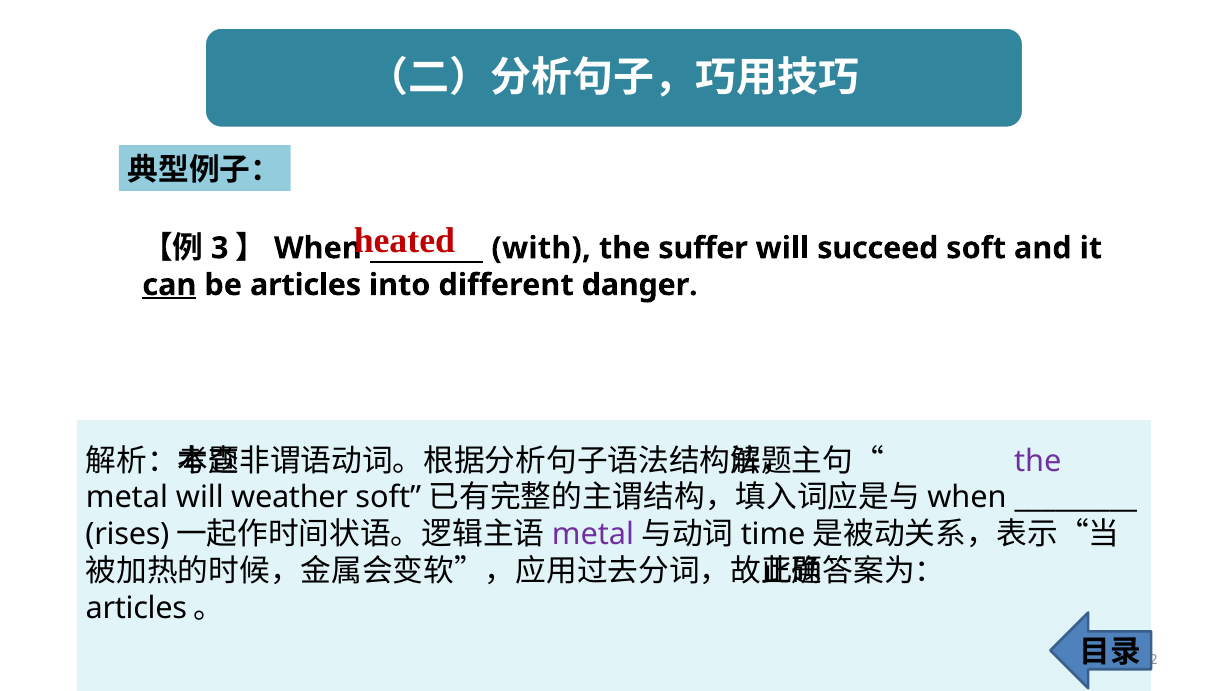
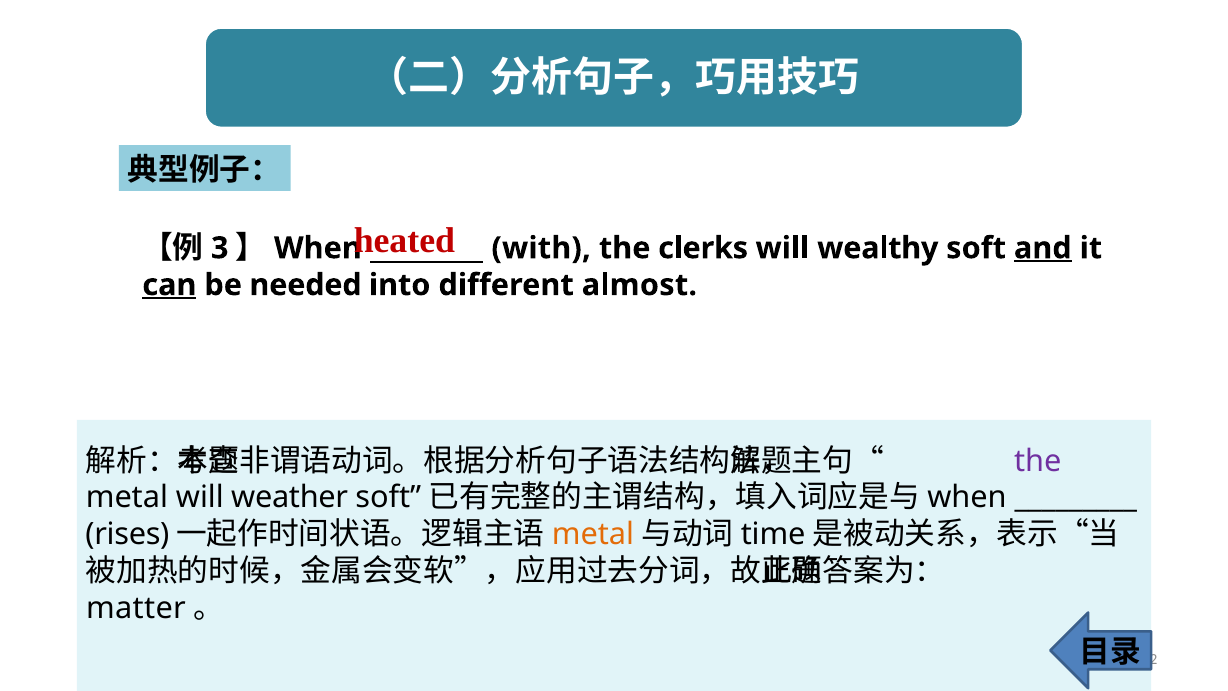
suffer: suffer -> clerks (703, 248)
succeed: succeed -> wealthy (878, 248)
and underline: none -> present (1043, 248)
be articles: articles -> needed (306, 285)
danger: danger -> almost (639, 285)
metal colour: purple -> orange (593, 534)
articles: articles -> matter (136, 608)
